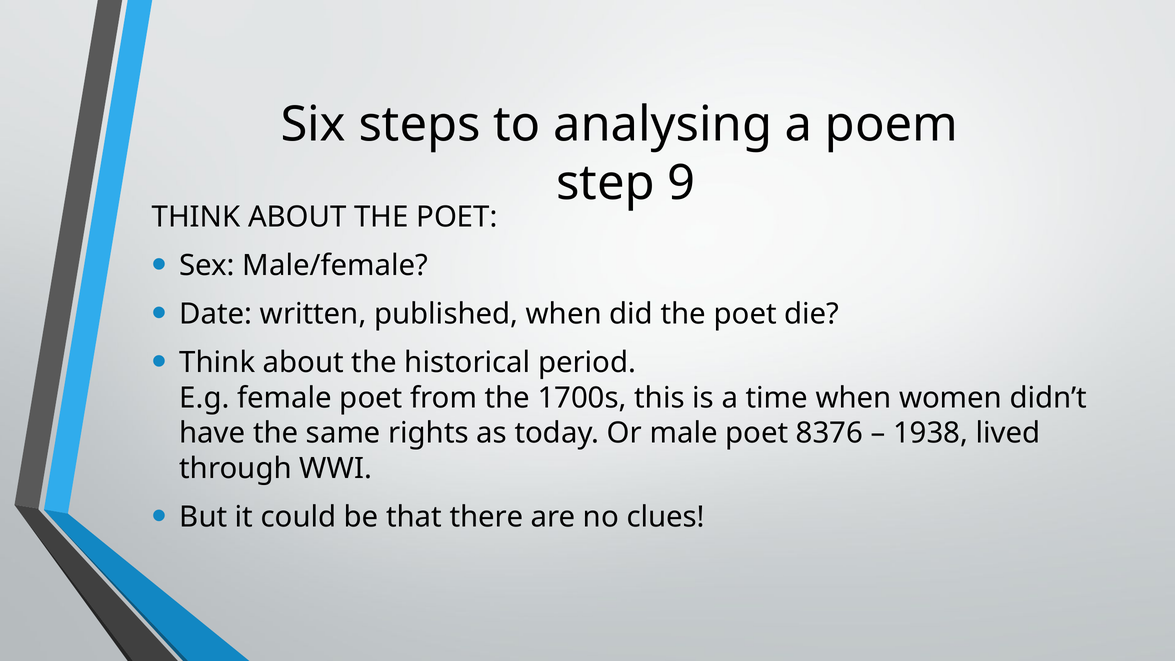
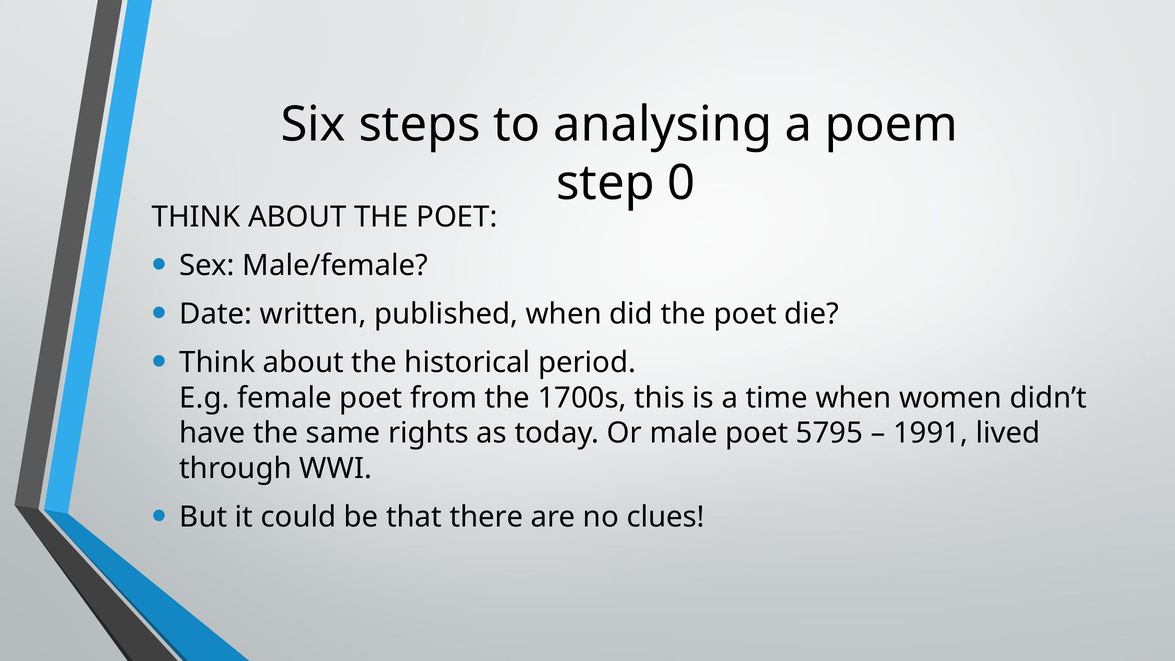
9: 9 -> 0 (681, 183)
8376: 8376 -> 5795 (829, 433)
1938: 1938 -> 1991 (931, 433)
